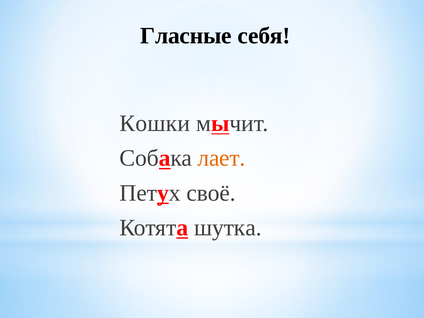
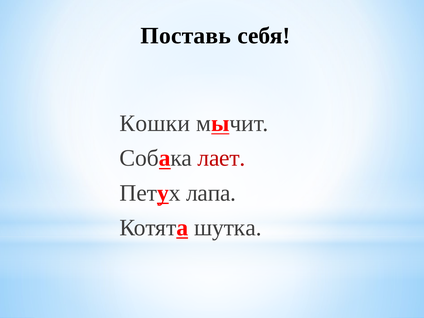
Гласные: Гласные -> Поставь (186, 36)
лает colour: orange -> red (222, 158)
своё: своё -> лапа (211, 193)
